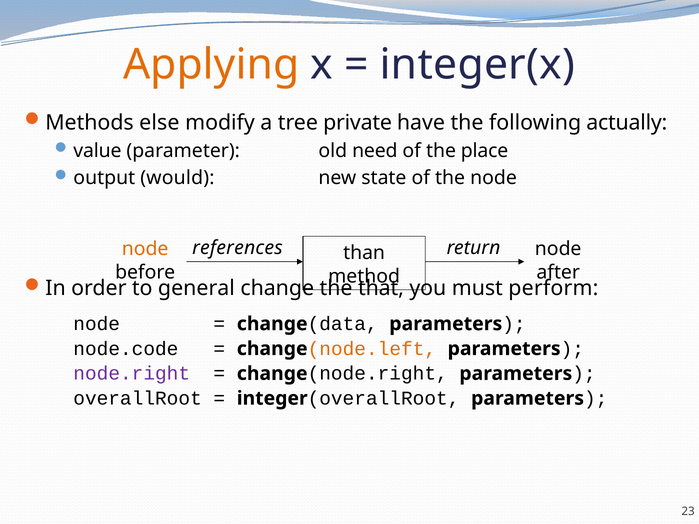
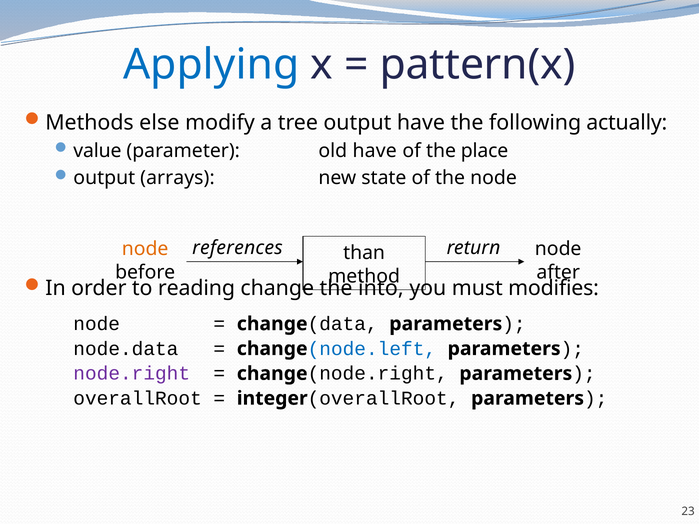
Applying colour: orange -> blue (211, 65)
integer(x: integer(x -> pattern(x (478, 65)
tree private: private -> output (357, 123)
old need: need -> have (375, 151)
would: would -> arrays (177, 178)
general: general -> reading (197, 288)
that: that -> into (381, 288)
perform: perform -> modifies (554, 288)
node.code: node.code -> node.data (126, 349)
node.left colour: orange -> blue (372, 349)
